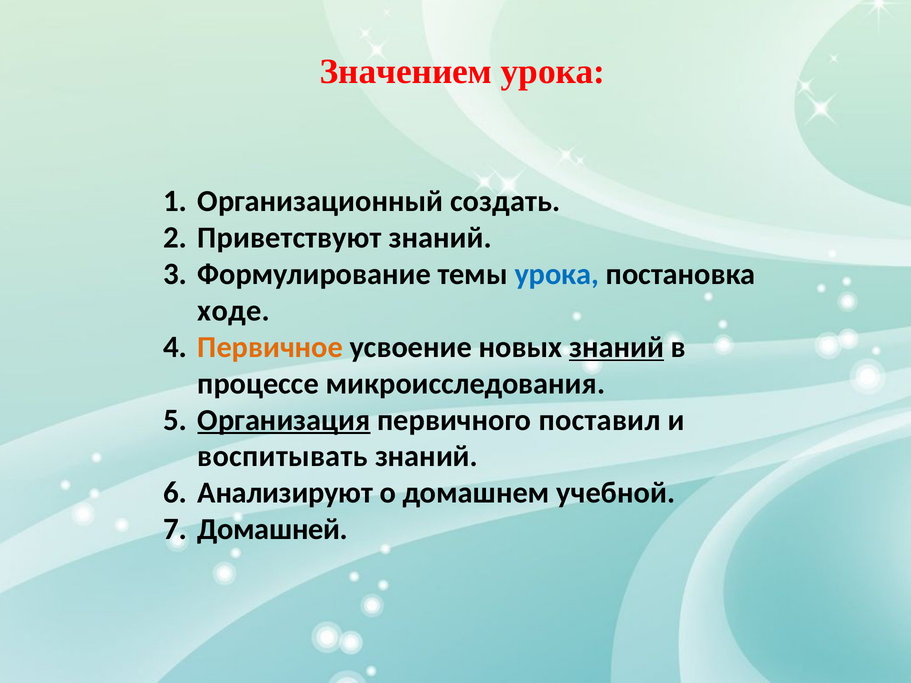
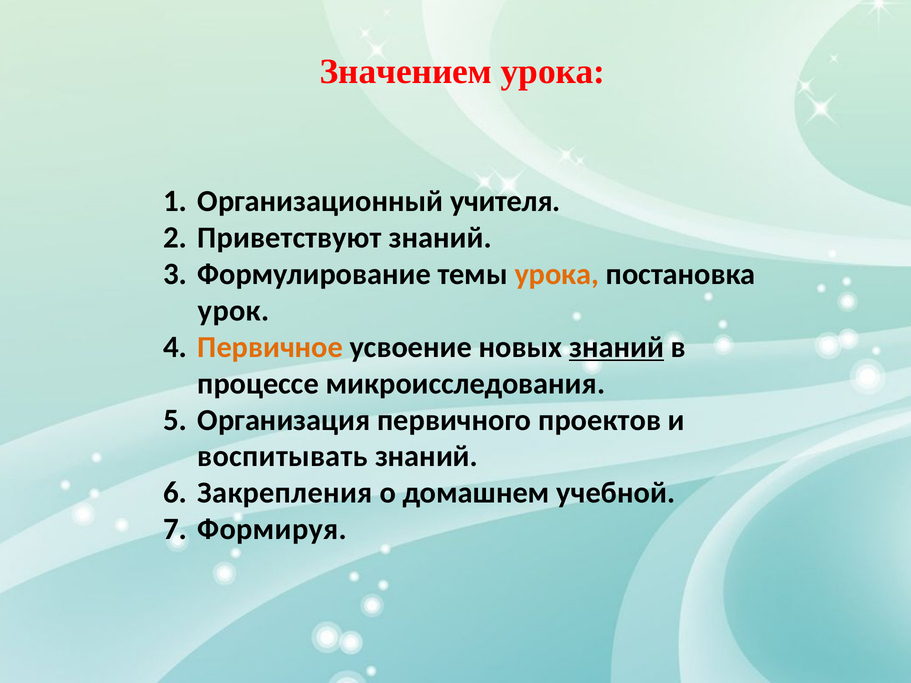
создать: создать -> учителя (505, 202)
урока colour: blue -> orange (557, 274)
ходе: ходе -> урок (234, 311)
Организация underline: present -> none (284, 420)
поставил: поставил -> проектов (600, 420)
Анализируют: Анализируют -> Закрепления (285, 493)
Домашней: Домашней -> Формируя (272, 529)
